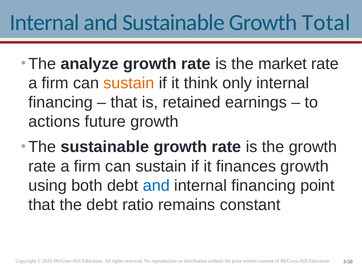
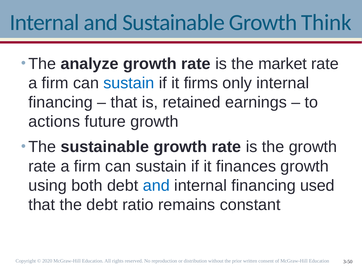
Total: Total -> Think (326, 23)
sustain colour: orange -> blue (129, 83)
think: think -> firms (201, 83)
point: point -> used (317, 186)
